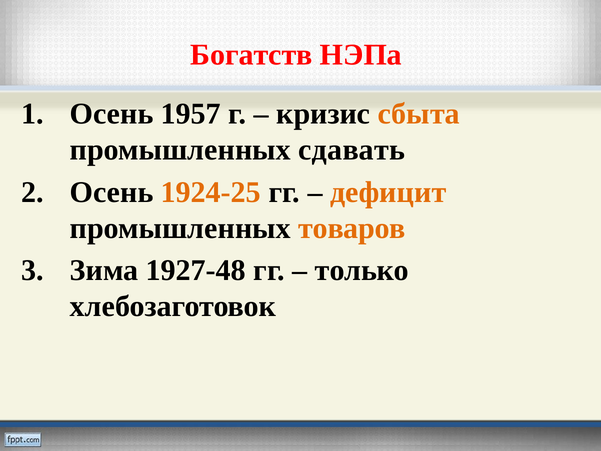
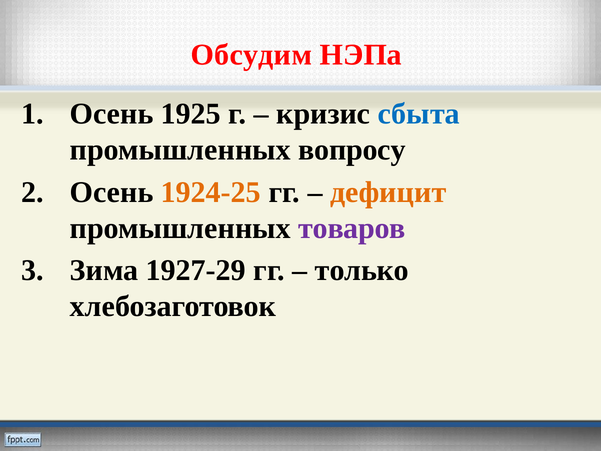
Богатств: Богатств -> Обсудим (251, 55)
1957: 1957 -> 1925 (191, 114)
сбыта colour: orange -> blue (419, 114)
сдавать: сдавать -> вопросу (352, 150)
товаров colour: orange -> purple (352, 228)
1927-48: 1927-48 -> 1927-29 (196, 270)
